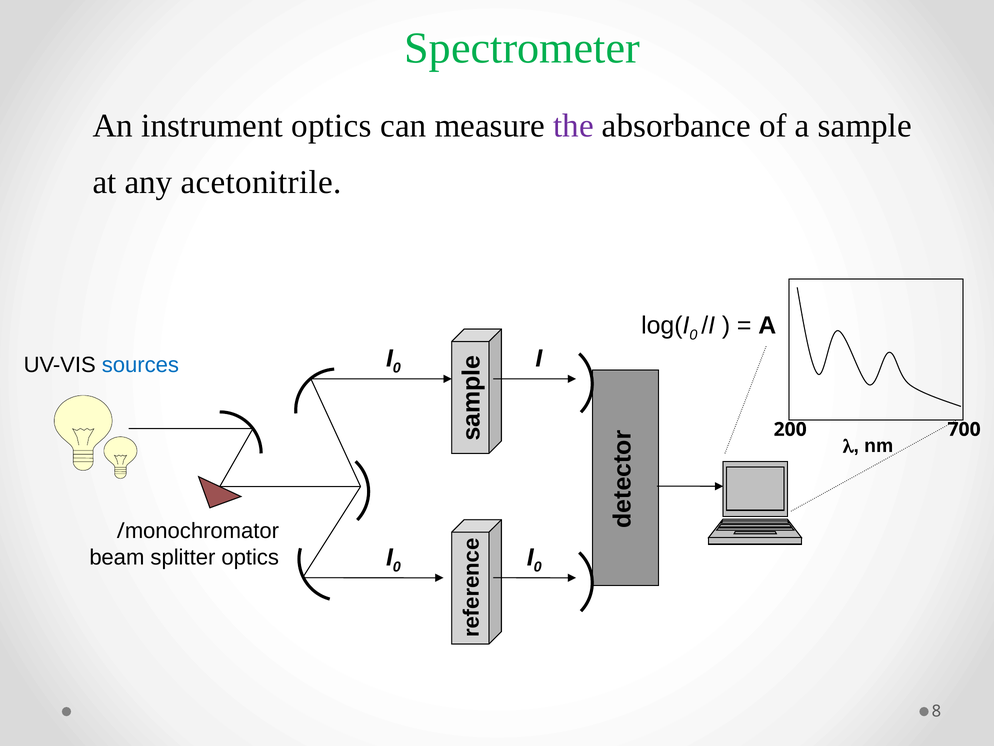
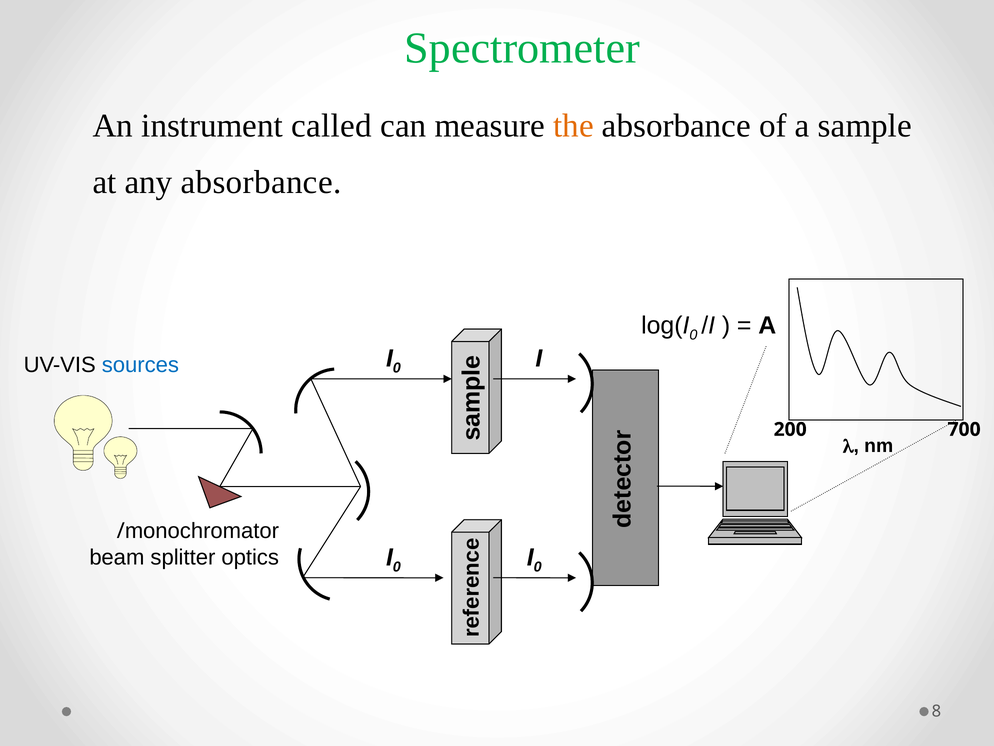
instrument optics: optics -> called (331, 126)
the colour: purple -> orange (573, 126)
any acetonitrile: acetonitrile -> absorbance (261, 182)
